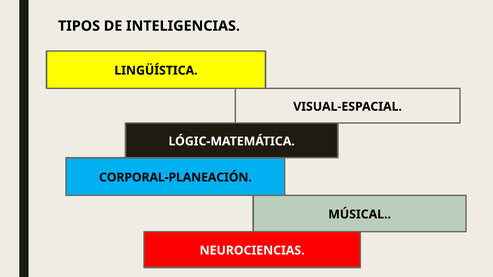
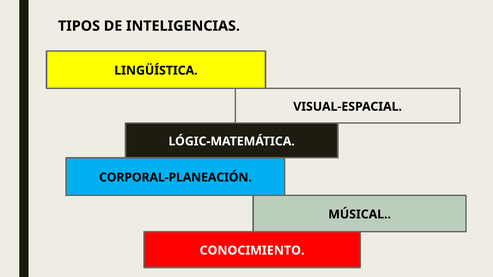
NEUROCIENCIAS: NEUROCIENCIAS -> CONOCIMIENTO (252, 251)
